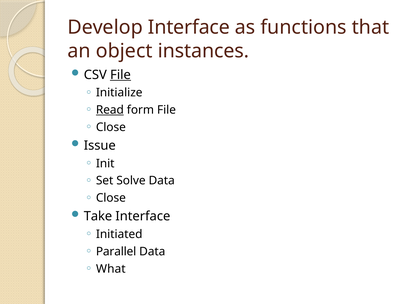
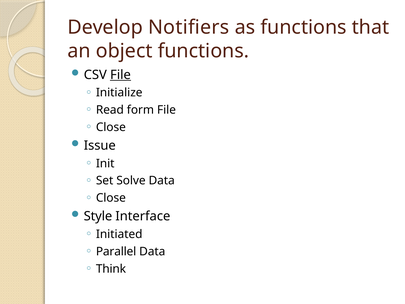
Develop Interface: Interface -> Notifiers (189, 27)
object instances: instances -> functions (203, 51)
Read underline: present -> none (110, 110)
Take: Take -> Style (98, 216)
What: What -> Think (111, 269)
